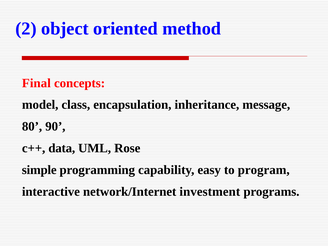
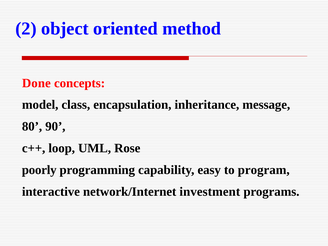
Final: Final -> Done (36, 83)
data: data -> loop (62, 148)
simple: simple -> poorly (39, 170)
